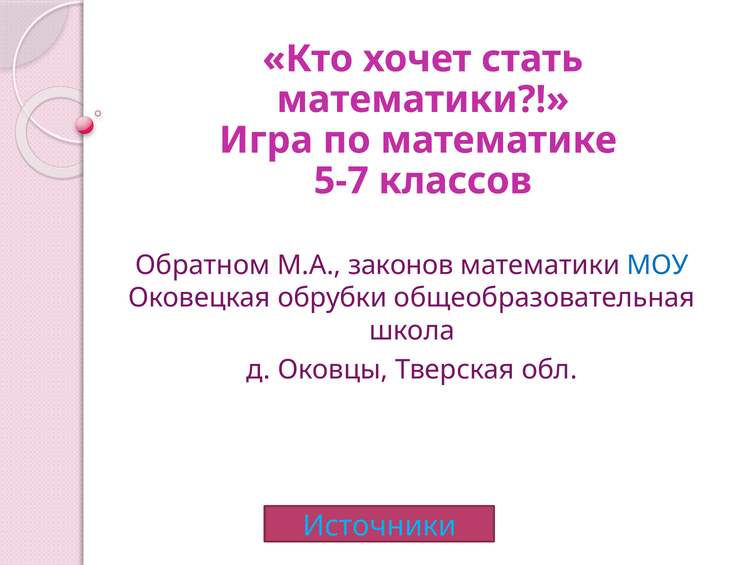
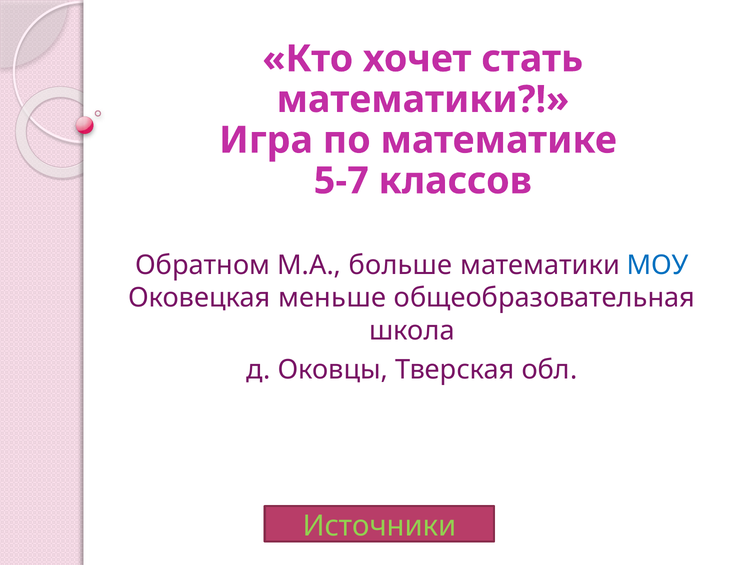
законов: законов -> больше (401, 265)
обрубки: обрубки -> меньше (332, 298)
Источники colour: light blue -> light green (379, 526)
